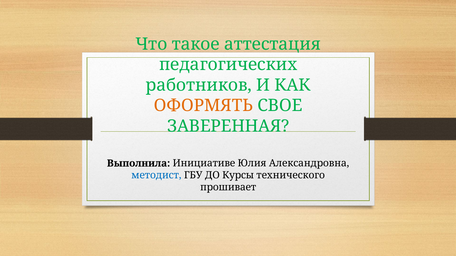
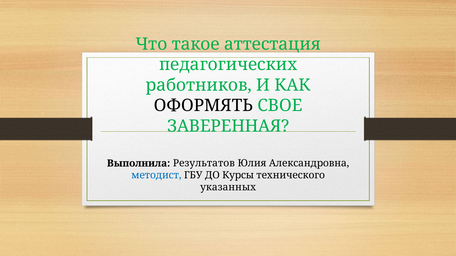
ОФОРМЯТЬ colour: orange -> black (203, 106)
Инициативе: Инициативе -> Результатов (204, 164)
прошивает: прошивает -> указанных (228, 188)
